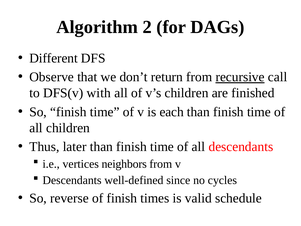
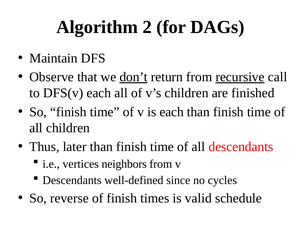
Different: Different -> Maintain (53, 58)
don’t underline: none -> present (134, 77)
DFS(v with: with -> each (99, 93)
